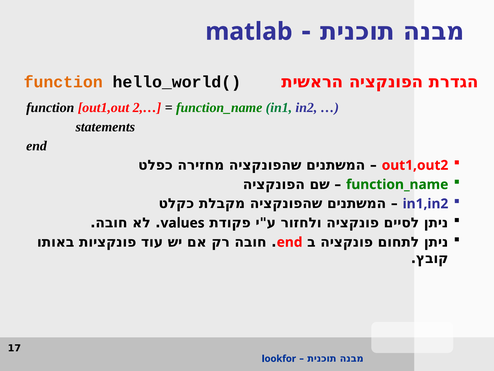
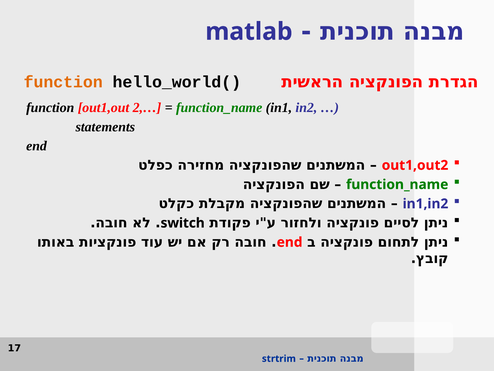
in1 colour: green -> black (279, 107)
values: values -> switch (183, 223)
lookfor: lookfor -> strtrim (279, 358)
